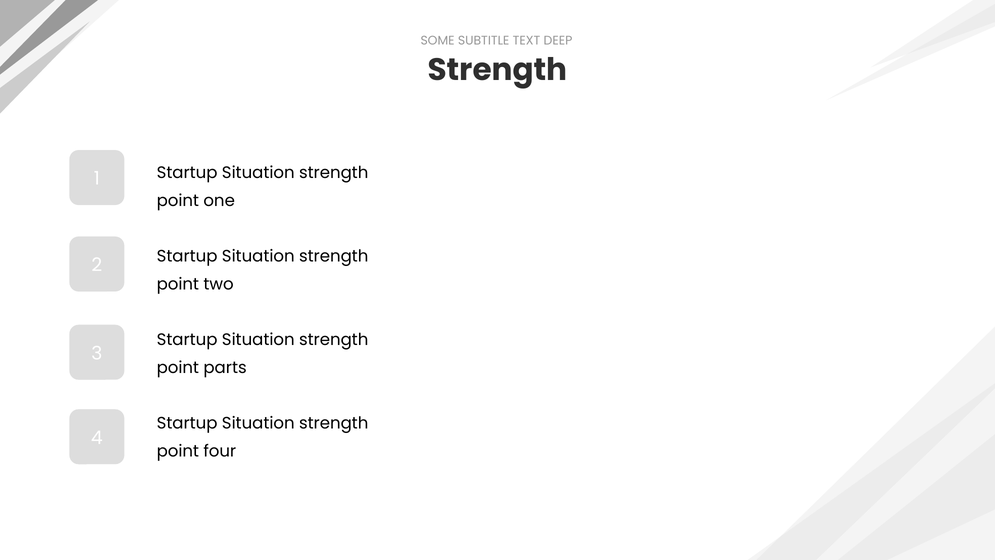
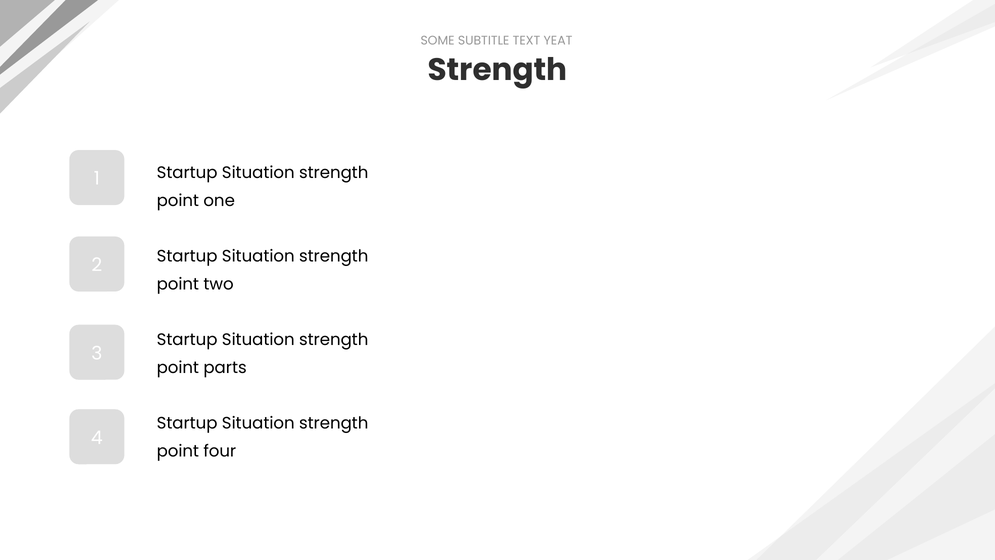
DEEP: DEEP -> YEAT (558, 41)
